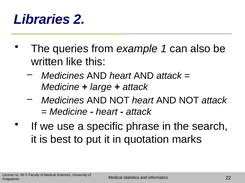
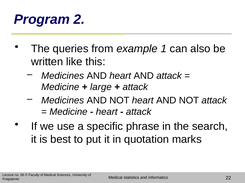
Libraries: Libraries -> Program (42, 20)
